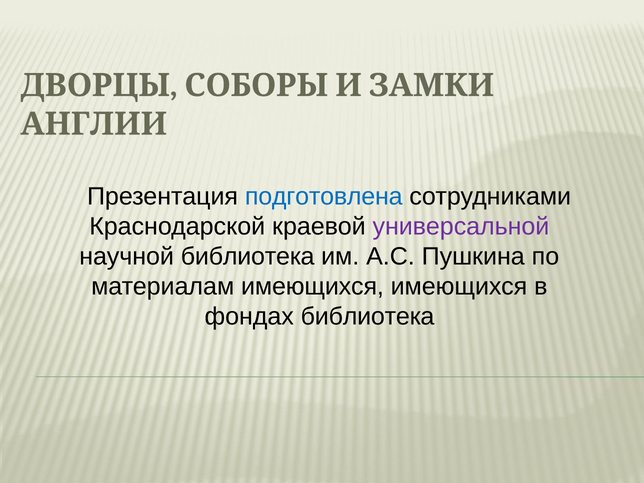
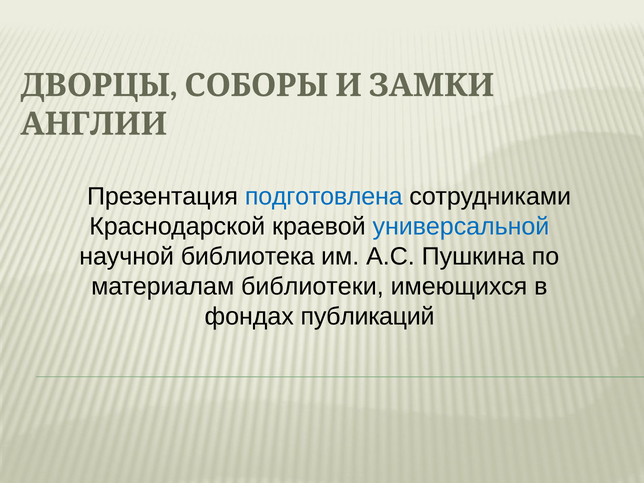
универсальной colour: purple -> blue (461, 226)
материалам имеющихся: имеющихся -> библиотеки (312, 286)
фондах библиотека: библиотека -> публикаций (368, 316)
